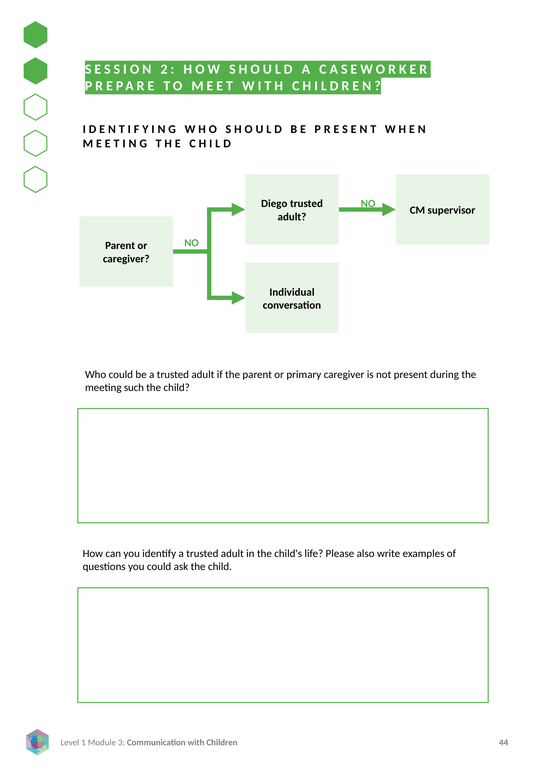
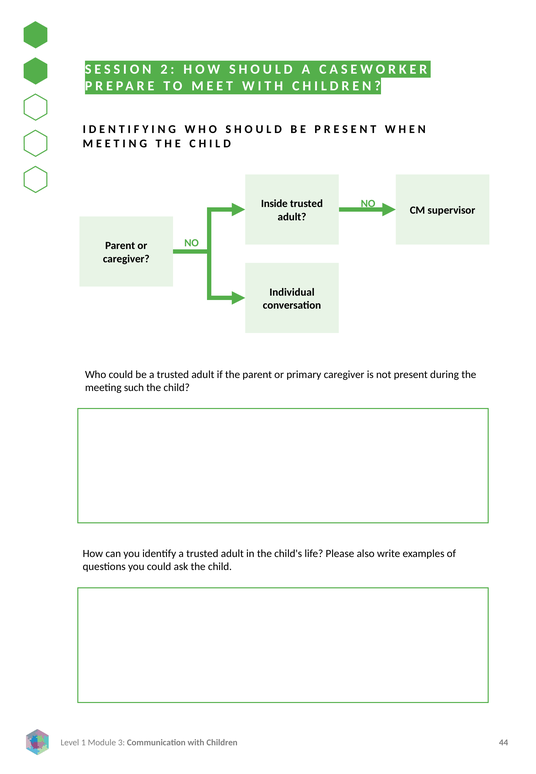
Diego: Diego -> Inside (274, 204)
